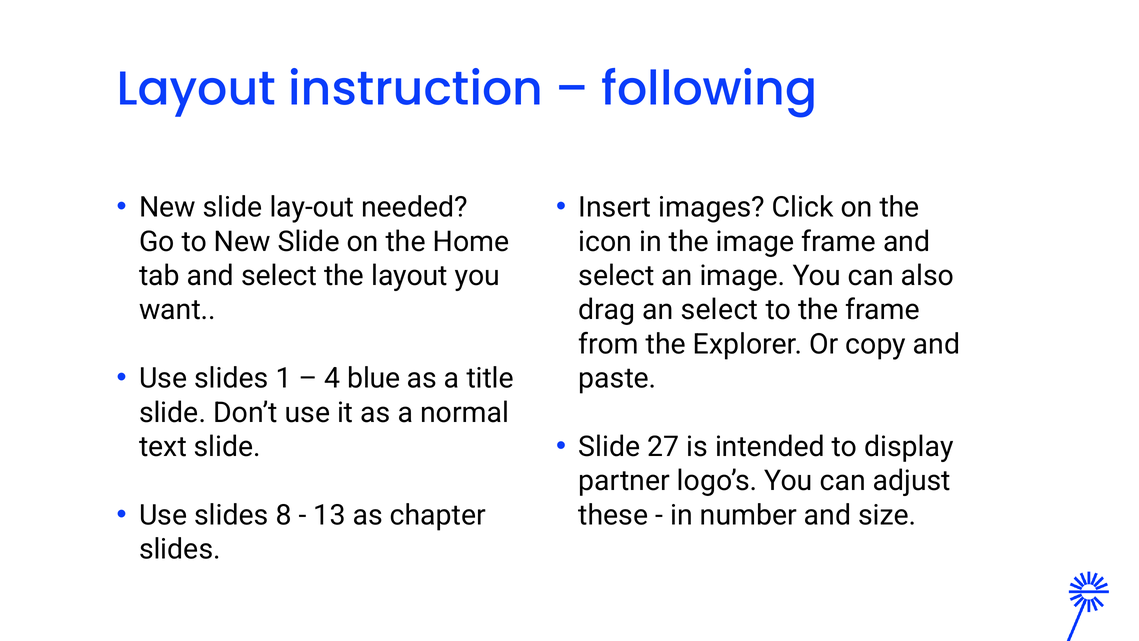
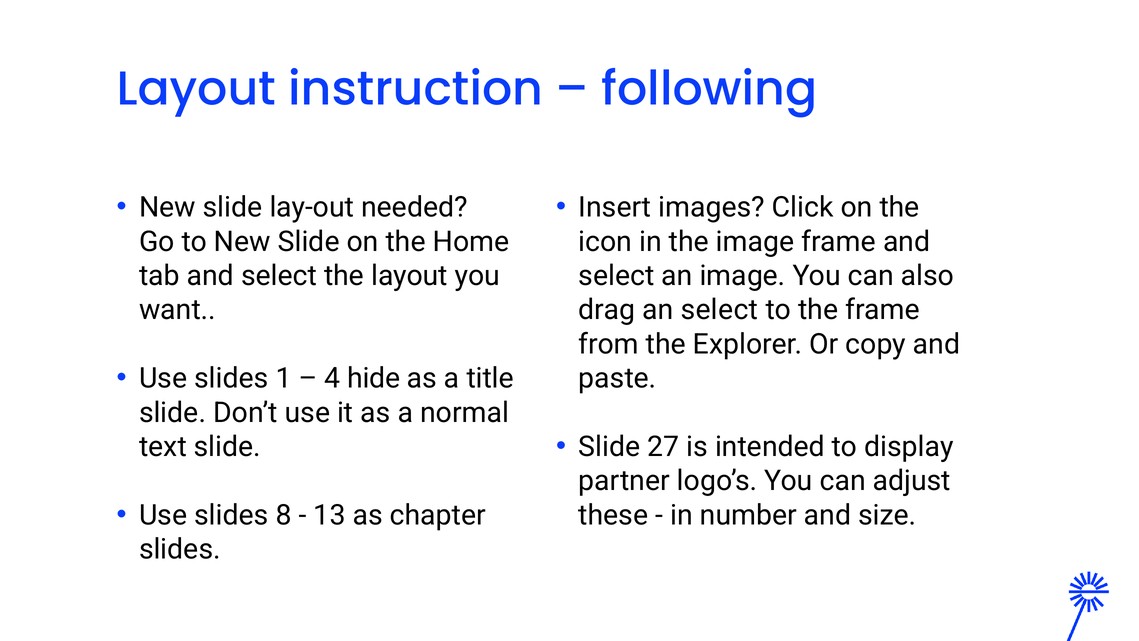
blue: blue -> hide (374, 378)
